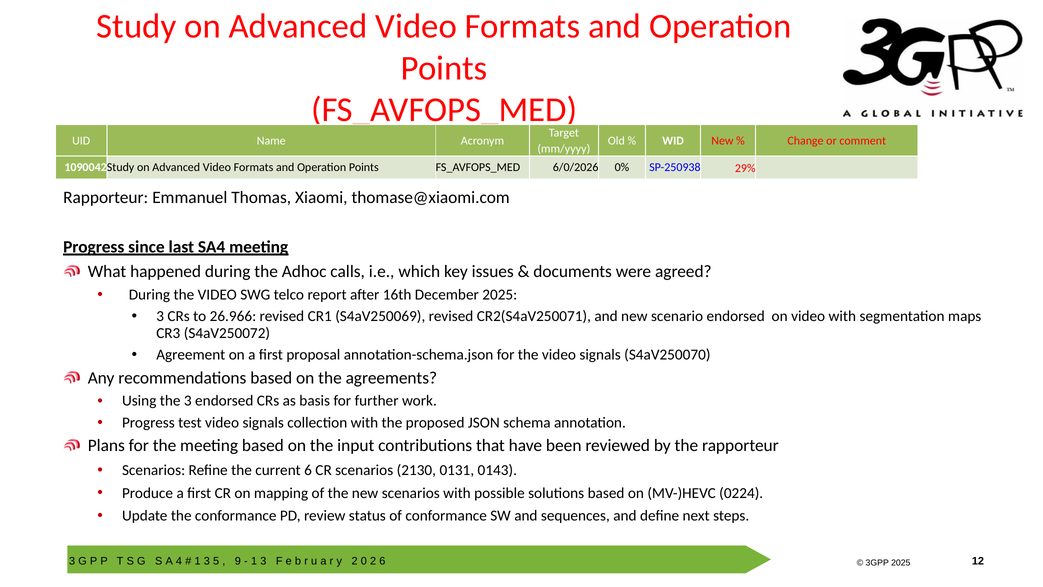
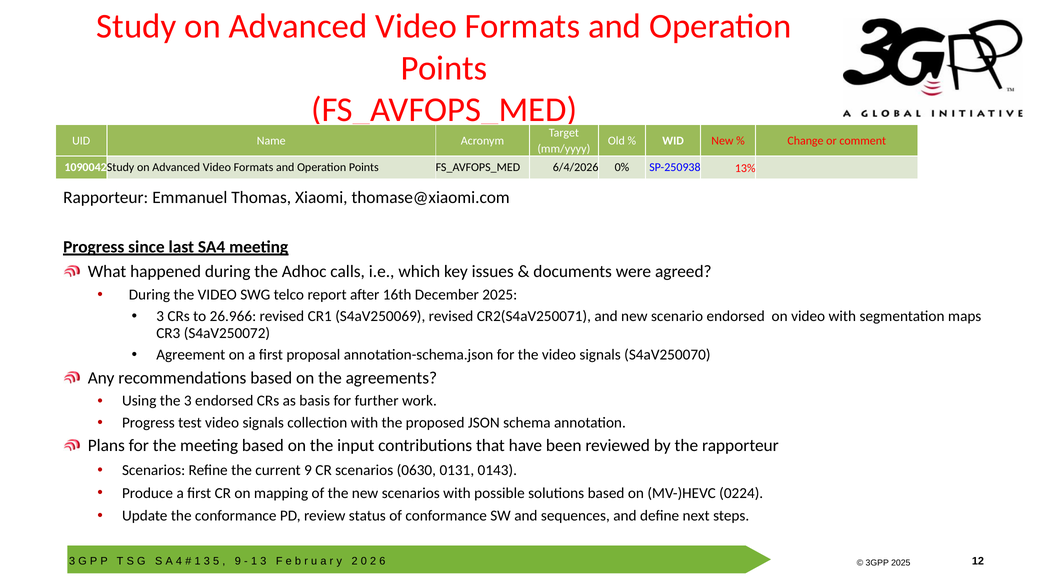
6/0/2026: 6/0/2026 -> 6/4/2026 (576, 167)
29%: 29% -> 13% (745, 168)
current 6: 6 -> 9 (308, 470)
2130: 2130 -> 0630 (416, 470)
